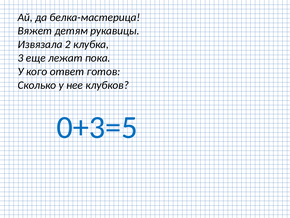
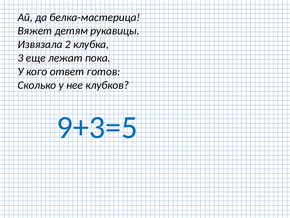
0+3=5: 0+3=5 -> 9+3=5 (97, 127)
